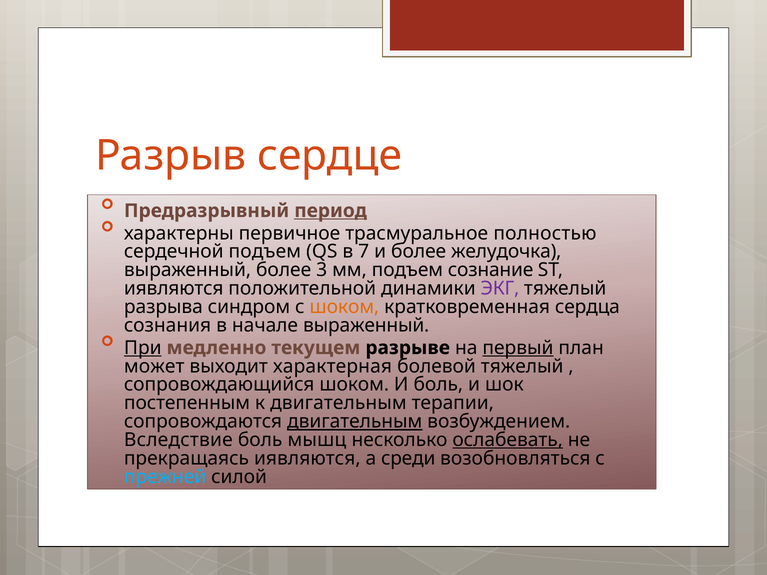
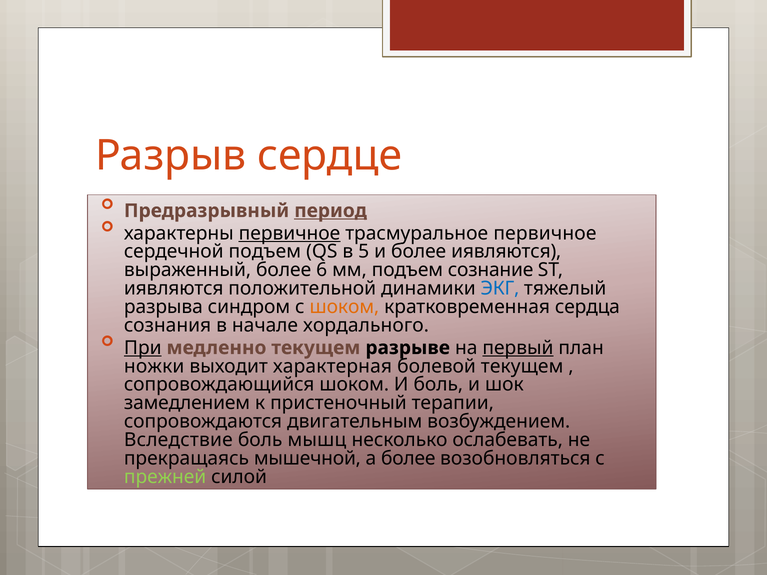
первичное underline: none -> present (290, 233)
трасмуральное полностью: полностью -> первичное (545, 233)
7: 7 -> 5 (364, 252)
более желудочка: желудочка -> иявляются (506, 252)
3: 3 -> 6 (322, 270)
ЭКГ colour: purple -> blue (500, 289)
начале выраженный: выраженный -> хордального (366, 325)
может: может -> ножки (154, 366)
болевой тяжелый: тяжелый -> текущем (522, 366)
постепенным: постепенным -> замедлением (187, 403)
к двигательным: двигательным -> пристеночный (338, 403)
двигательным underline: present -> none (355, 422)
ослабевать underline: present -> none (508, 440)
прекращаясь иявляются: иявляются -> мышечной (307, 458)
а среди: среди -> более (408, 458)
прежней colour: light blue -> light green (165, 477)
